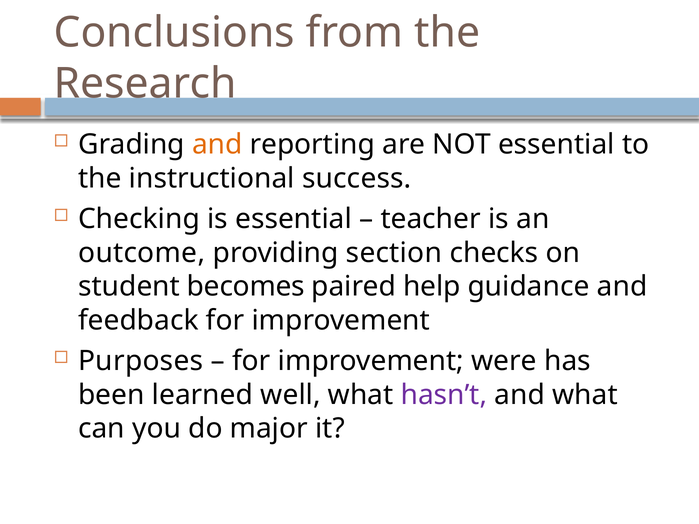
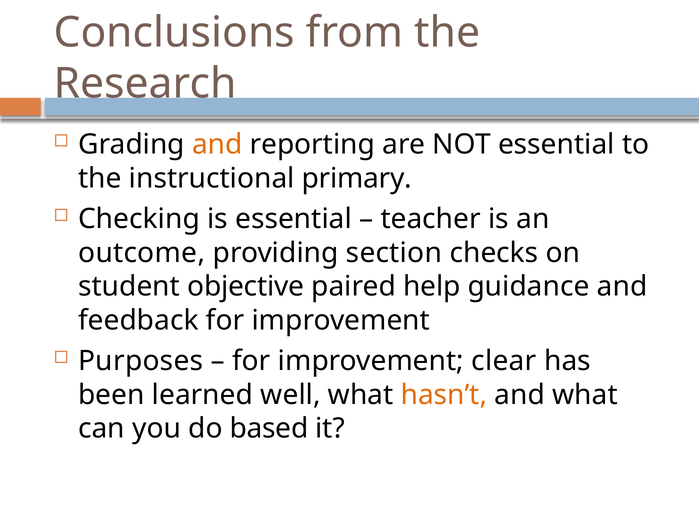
success: success -> primary (357, 178)
becomes: becomes -> objective (246, 287)
were: were -> clear (504, 361)
hasn’t colour: purple -> orange (444, 395)
major: major -> based (269, 429)
